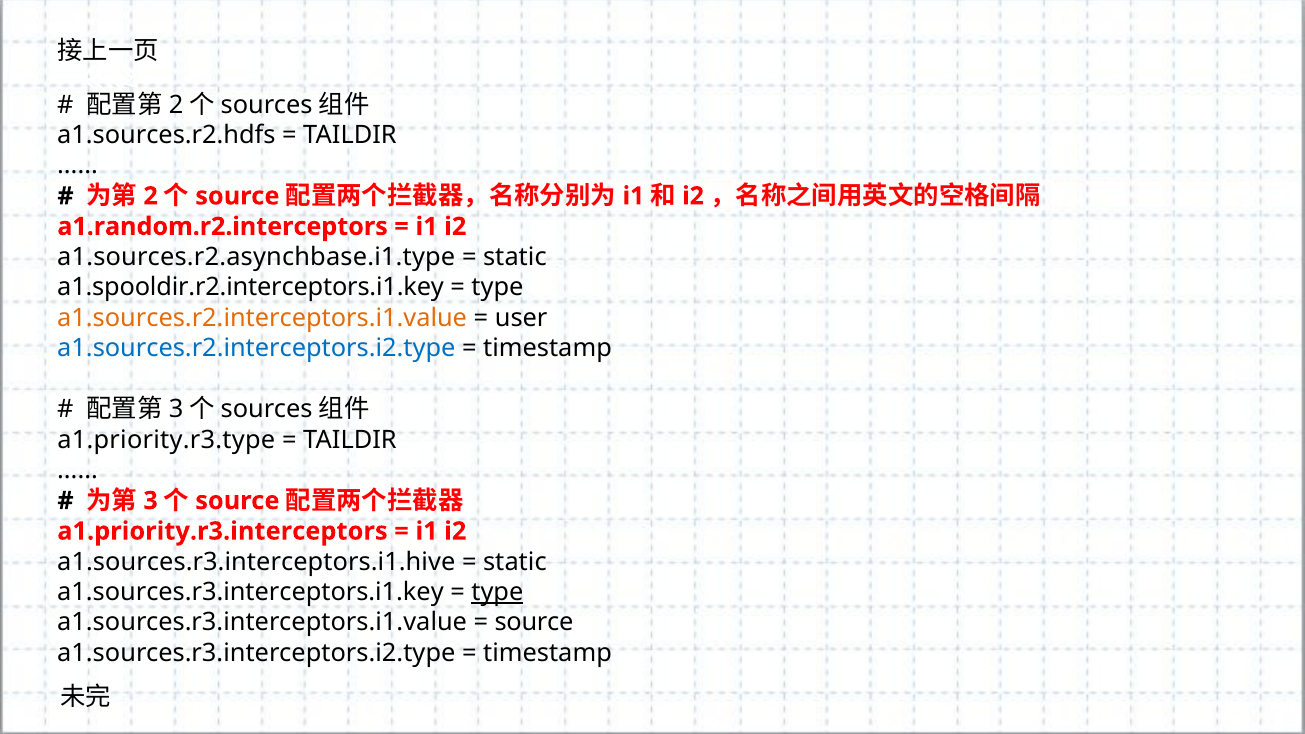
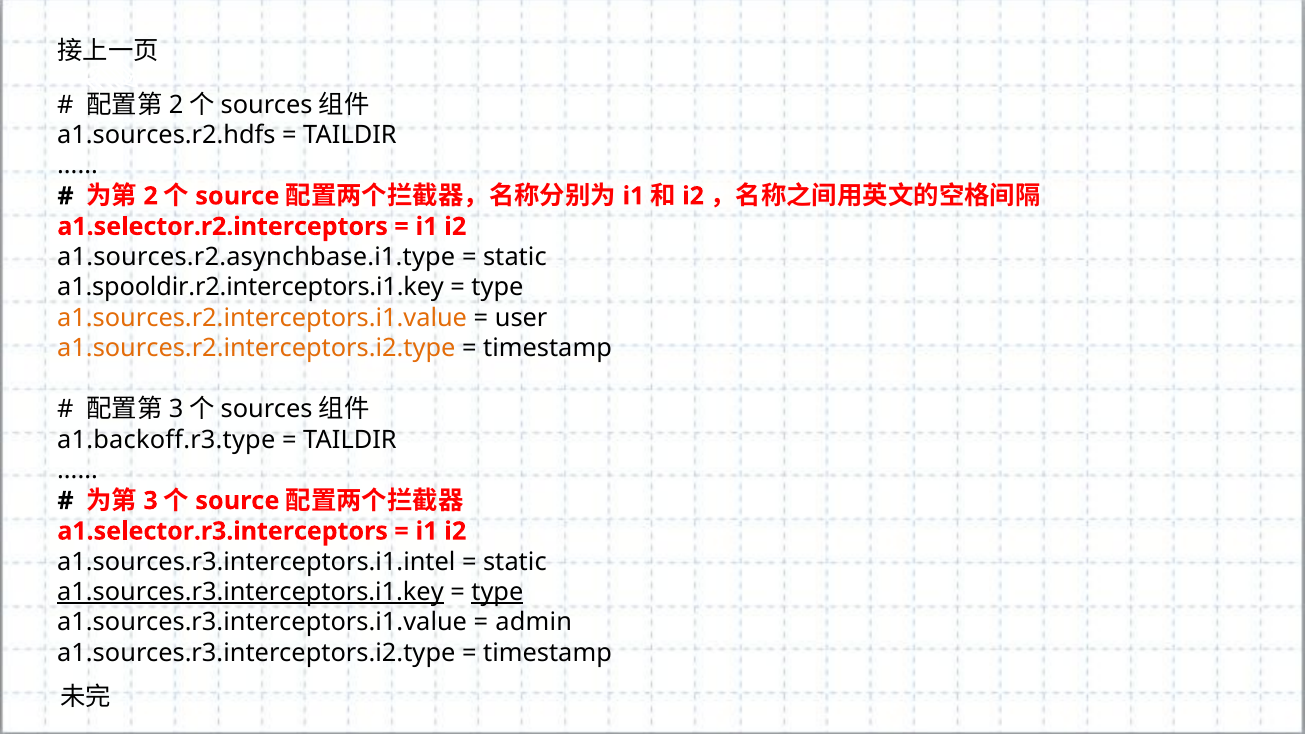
a1.random.r2.interceptors: a1.random.r2.interceptors -> a1.selector.r2.interceptors (223, 227)
a1.sources.r2.interceptors.i2.type colour: blue -> orange (256, 348)
a1.priority.r3.type: a1.priority.r3.type -> a1.backoff.r3.type (166, 440)
a1.priority.r3.interceptors: a1.priority.r3.interceptors -> a1.selector.r3.interceptors (223, 531)
a1.sources.r3.interceptors.i1.hive: a1.sources.r3.interceptors.i1.hive -> a1.sources.r3.interceptors.i1.intel (256, 562)
a1.sources.r3.interceptors.i1.key underline: none -> present (250, 592)
source: source -> admin (534, 623)
